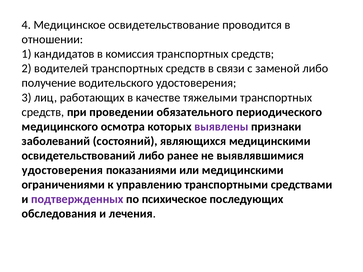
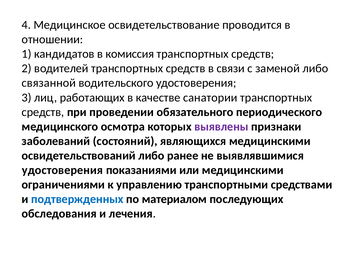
получение: получение -> связанной (49, 83)
тяжелыми: тяжелыми -> санатории (210, 98)
подтвержденных colour: purple -> blue (77, 199)
психическое: психическое -> материалом (174, 199)
